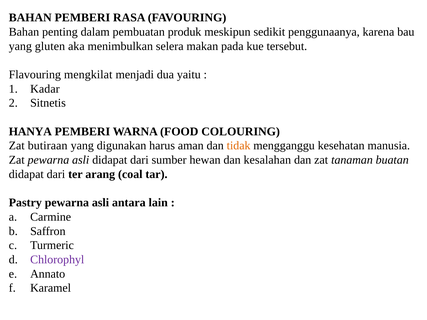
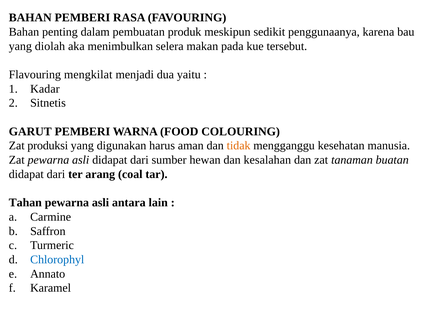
gluten: gluten -> diolah (50, 46)
HANYA: HANYA -> GARUT (30, 132)
butiraan: butiraan -> produksi (48, 146)
Pastry: Pastry -> Tahan (25, 203)
Chlorophyl colour: purple -> blue (57, 260)
